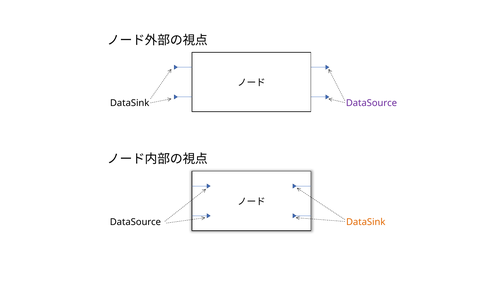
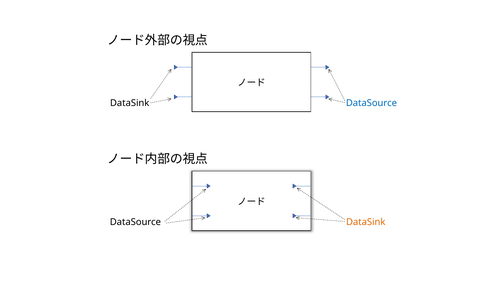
DataSource colour: purple -> blue (371, 103)
